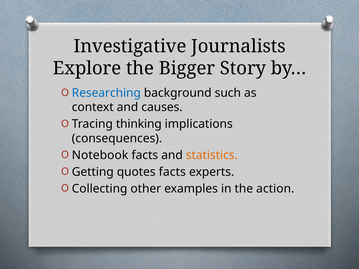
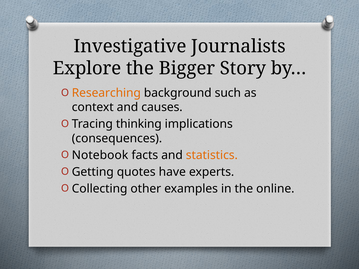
Researching colour: blue -> orange (106, 93)
quotes facts: facts -> have (172, 172)
action: action -> online (275, 189)
